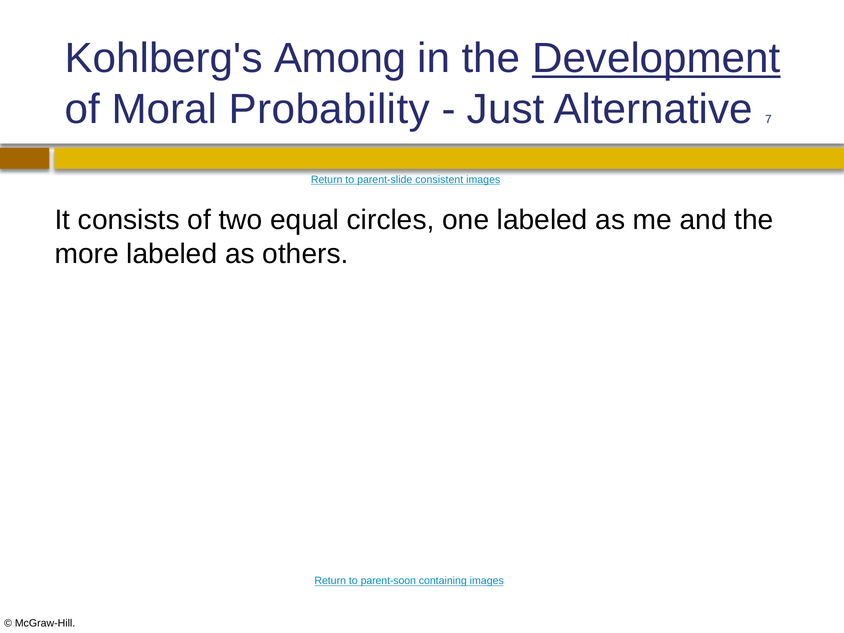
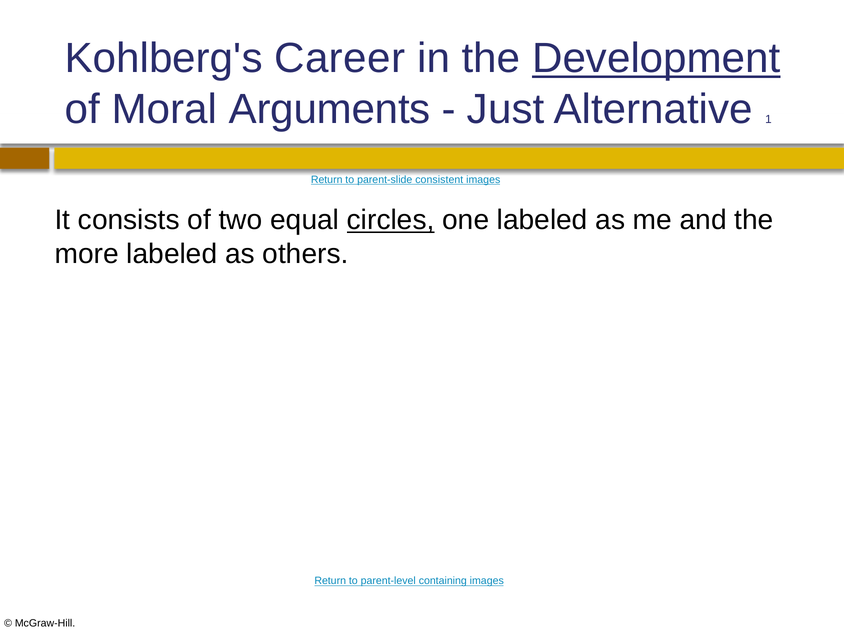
Among: Among -> Career (340, 58)
Probability: Probability -> Arguments (330, 109)
7: 7 -> 1 (768, 119)
circles underline: none -> present (391, 220)
parent-soon: parent-soon -> parent-level (388, 581)
